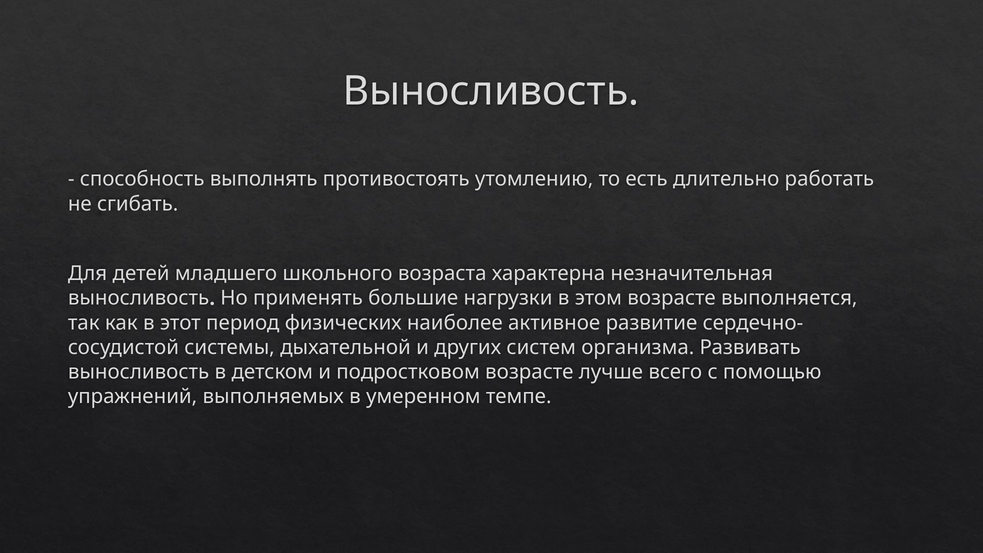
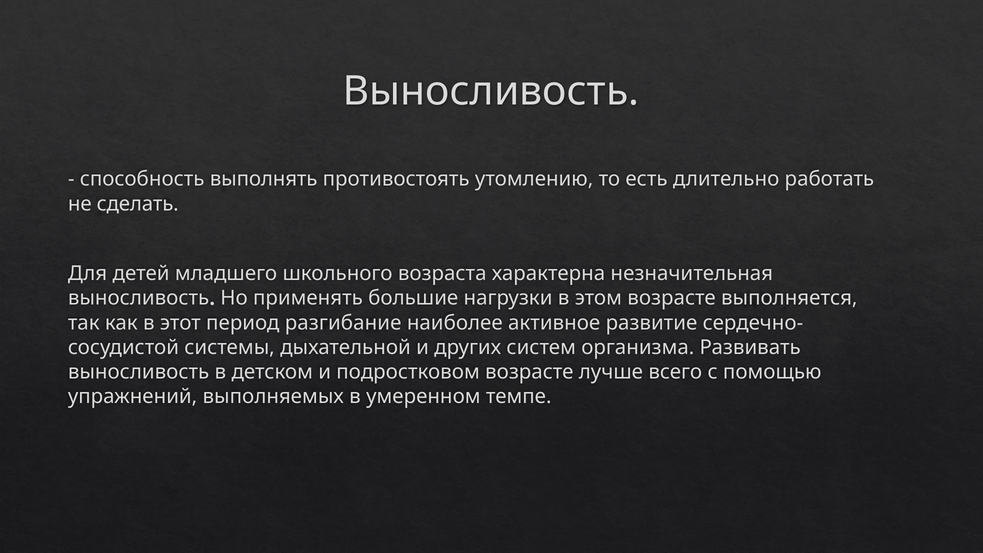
сгибать: сгибать -> сделать (138, 204)
физических: физических -> разгибание (343, 323)
